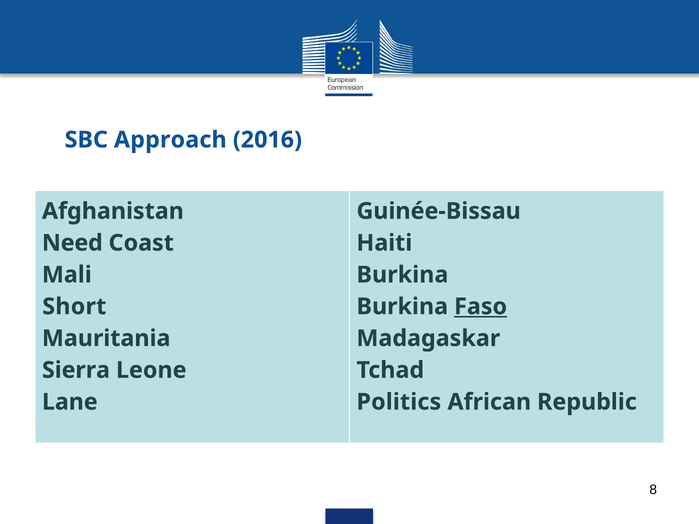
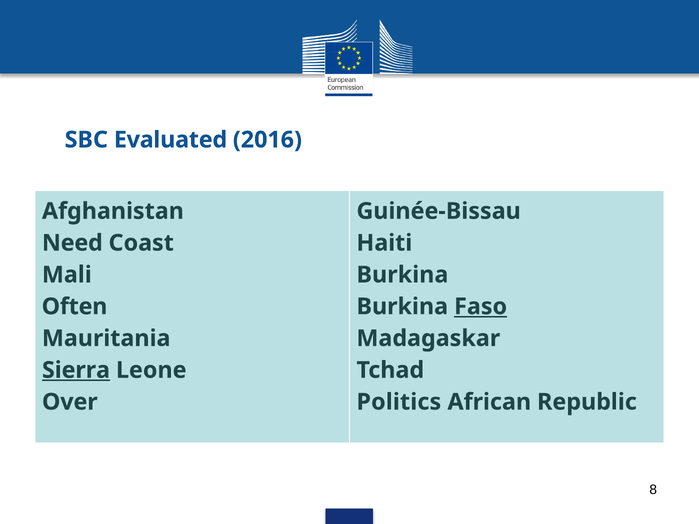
Approach: Approach -> Evaluated (171, 140)
Short: Short -> Often (75, 307)
Sierra underline: none -> present (76, 370)
Lane: Lane -> Over (70, 402)
